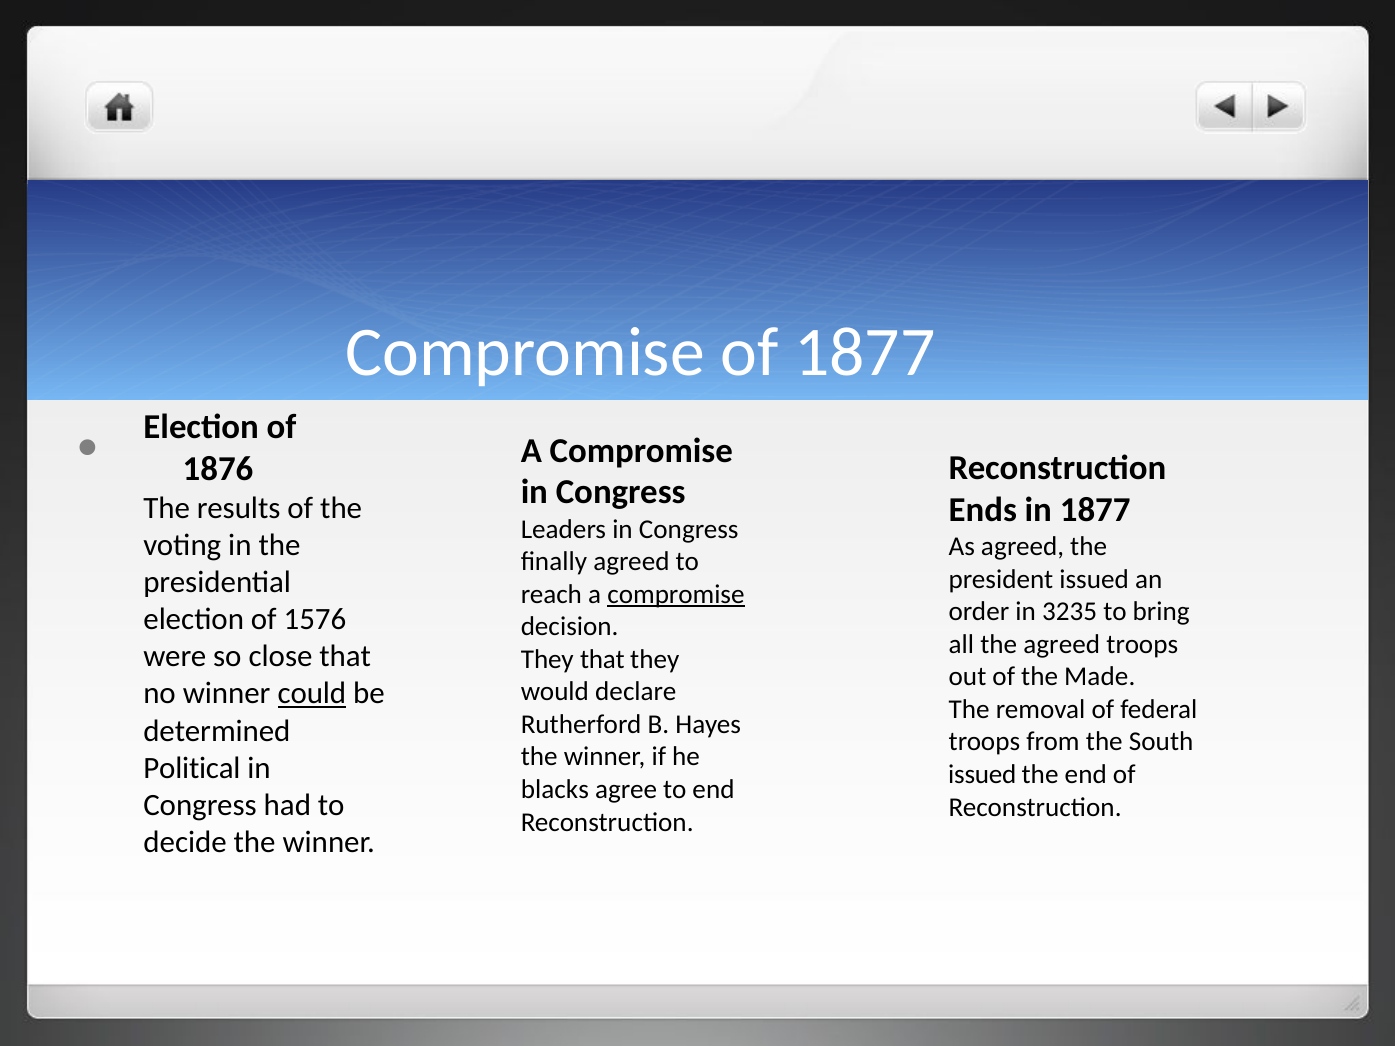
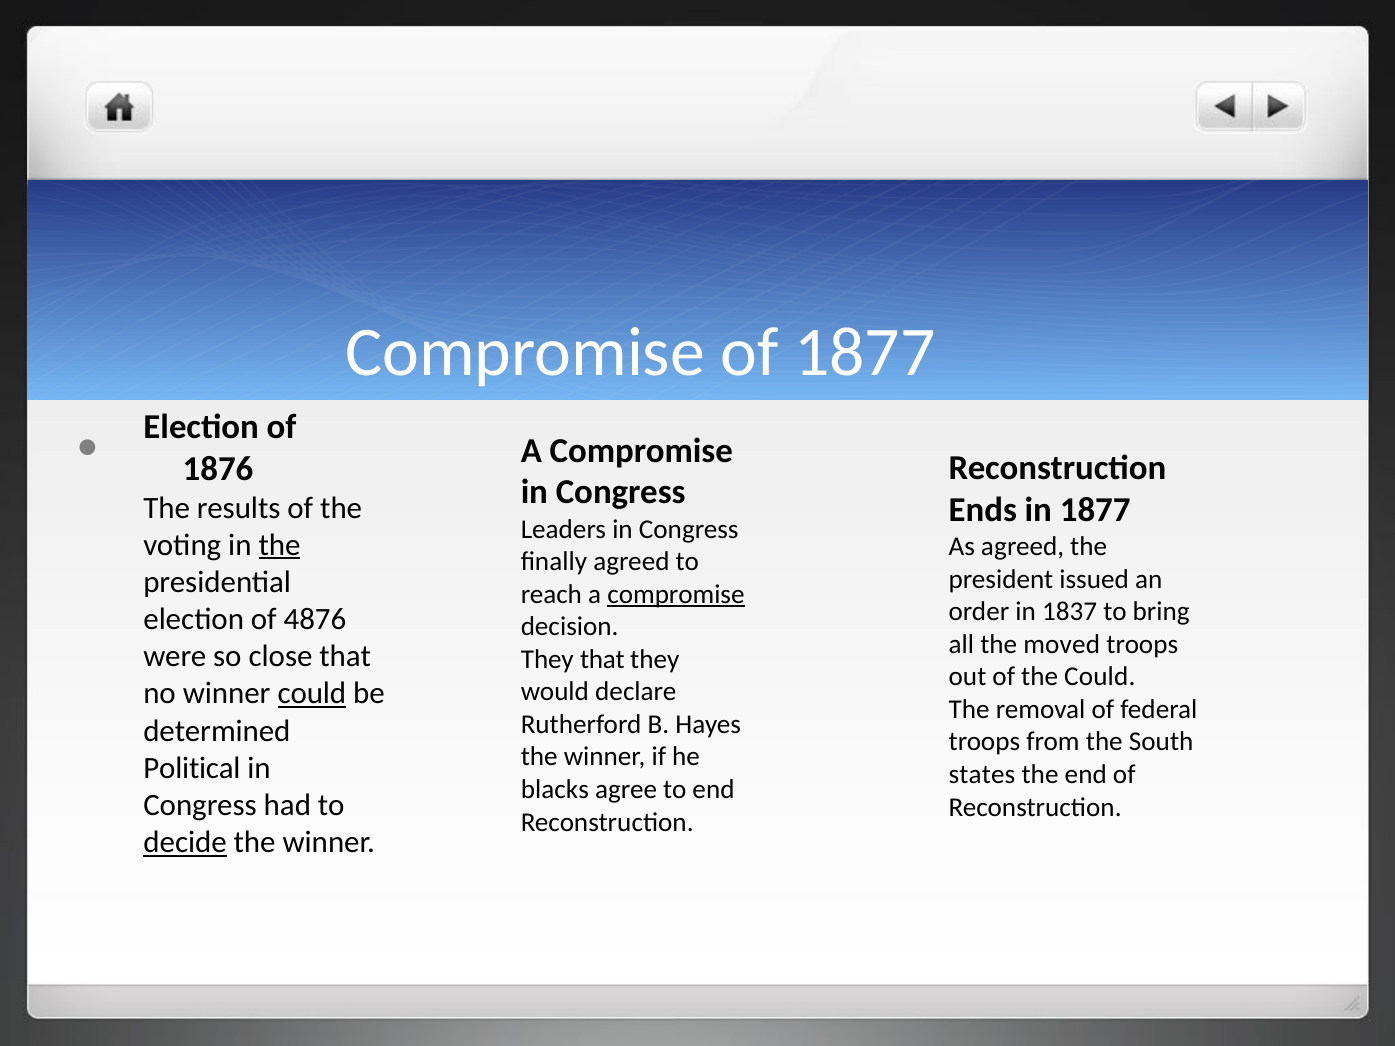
the underline: none -> present (280, 545)
3235: 3235 -> 1837 (1070, 612)
1576: 1576 -> 4876 (315, 619)
the agreed: agreed -> moved (1062, 644)
the Made: Made -> Could (1100, 677)
issued: issued -> states (982, 775)
decide underline: none -> present (185, 843)
